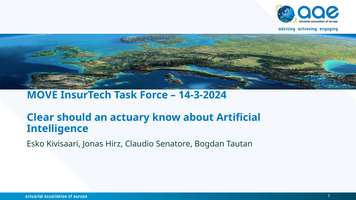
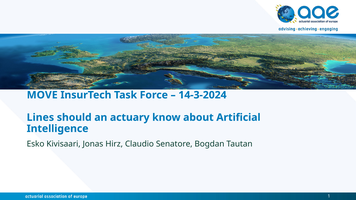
Clear: Clear -> Lines (40, 118)
